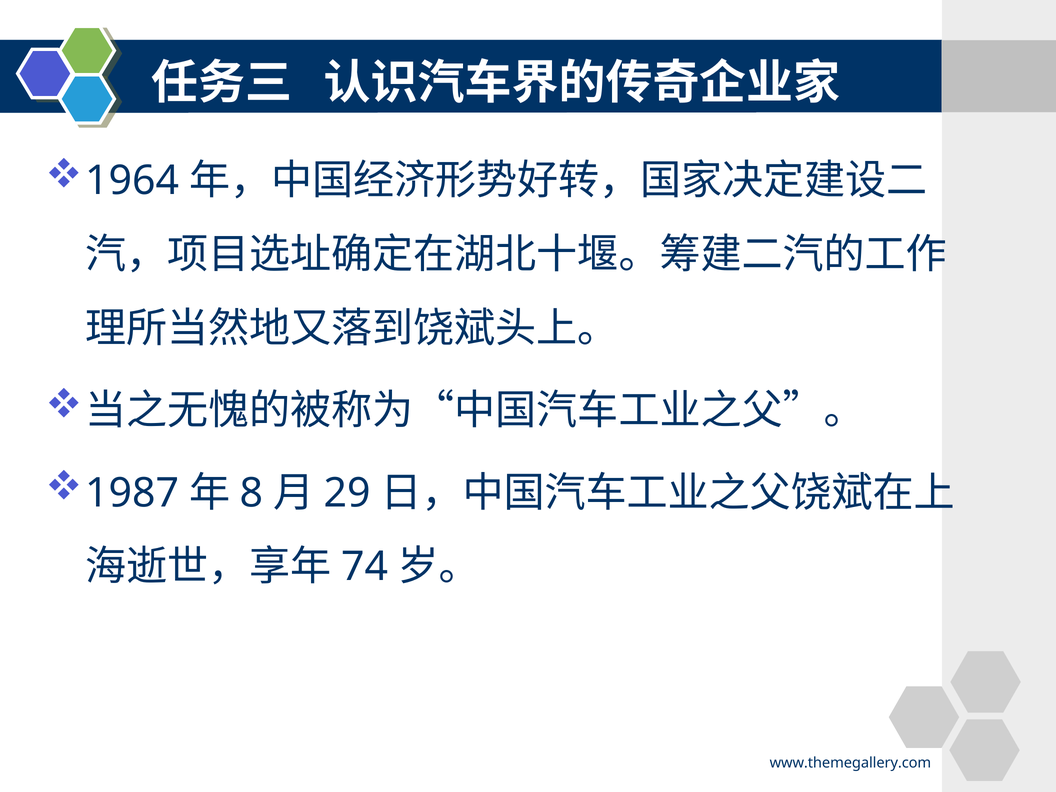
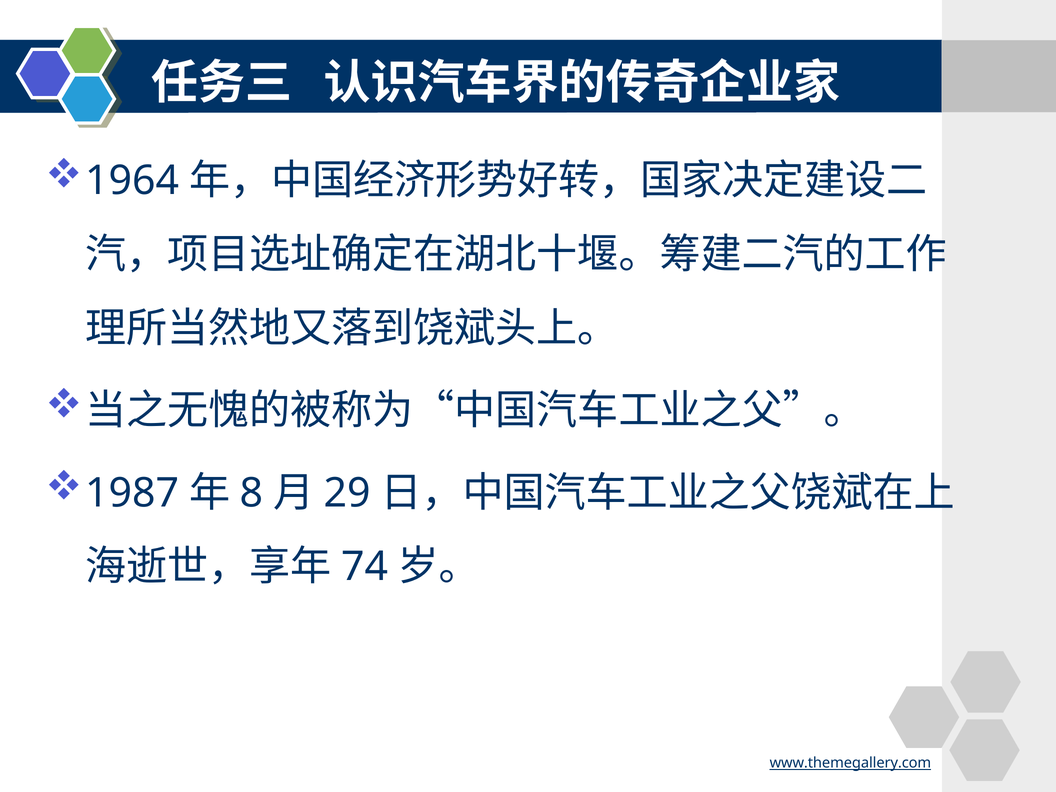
www.themegallery.com underline: none -> present (850, 763)
